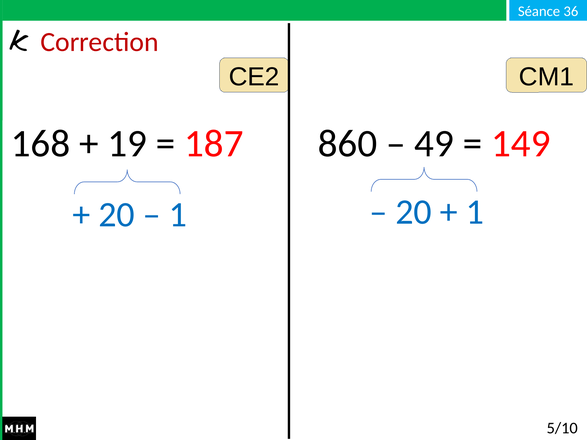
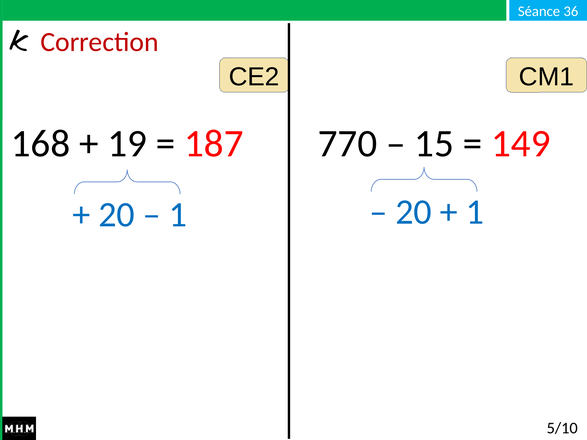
860: 860 -> 770 (347, 144)
49: 49 -> 15 (434, 144)
